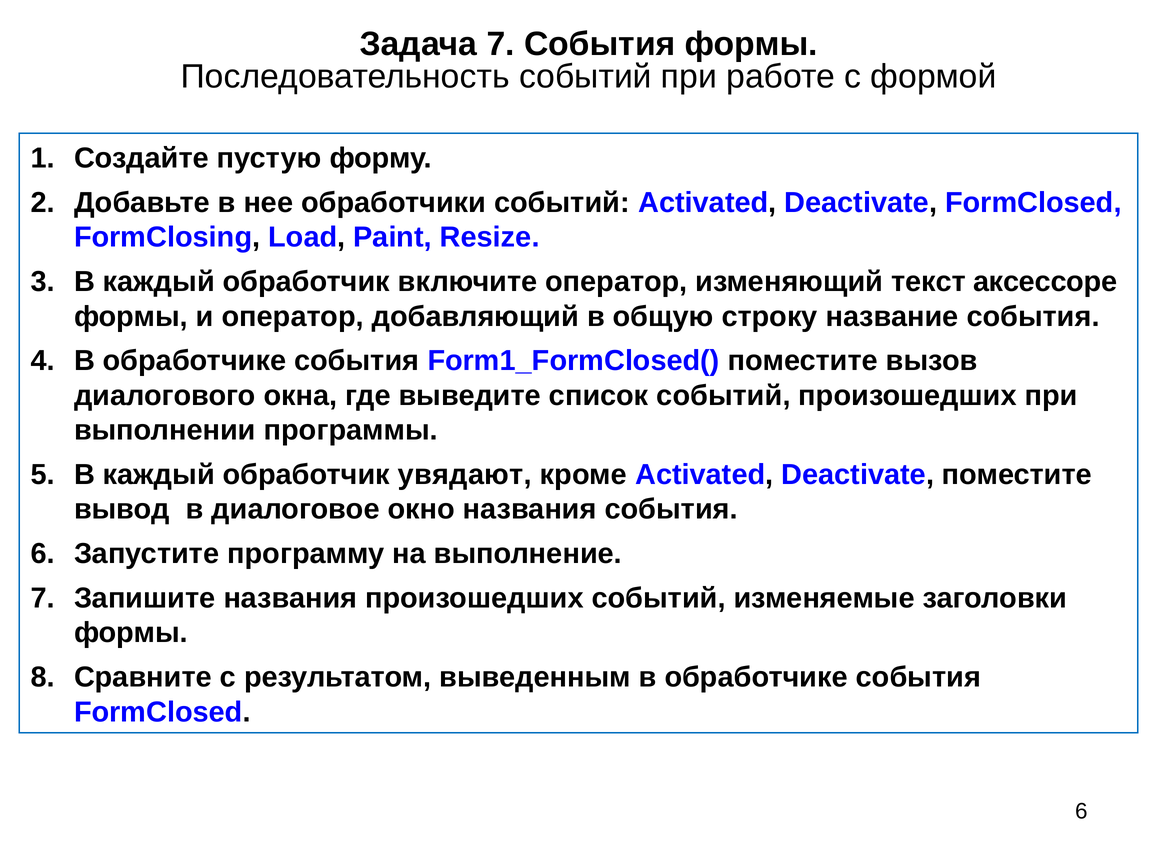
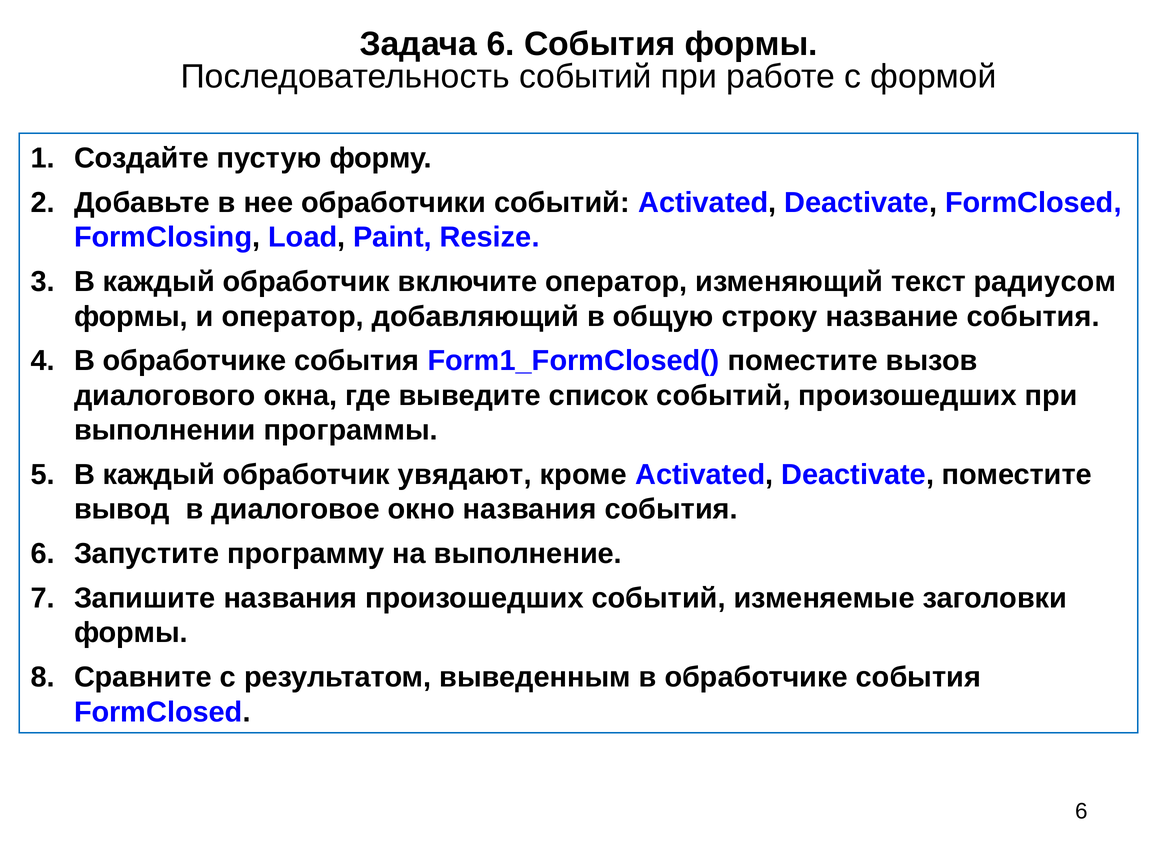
Задача 7: 7 -> 6 (501, 44)
аксессорe: аксессорe -> радиусом (1045, 282)
